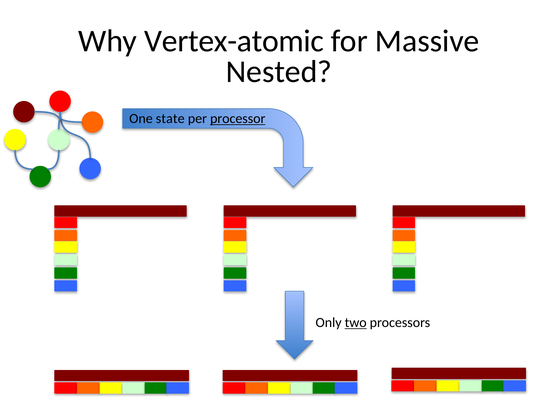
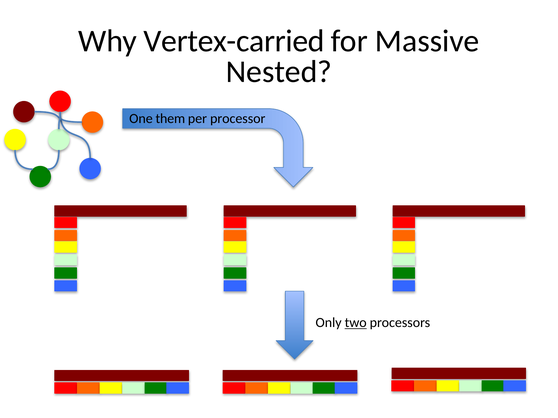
Vertex-atomic: Vertex-atomic -> Vertex-carried (234, 41)
state: state -> them (170, 119)
processor underline: present -> none (238, 119)
